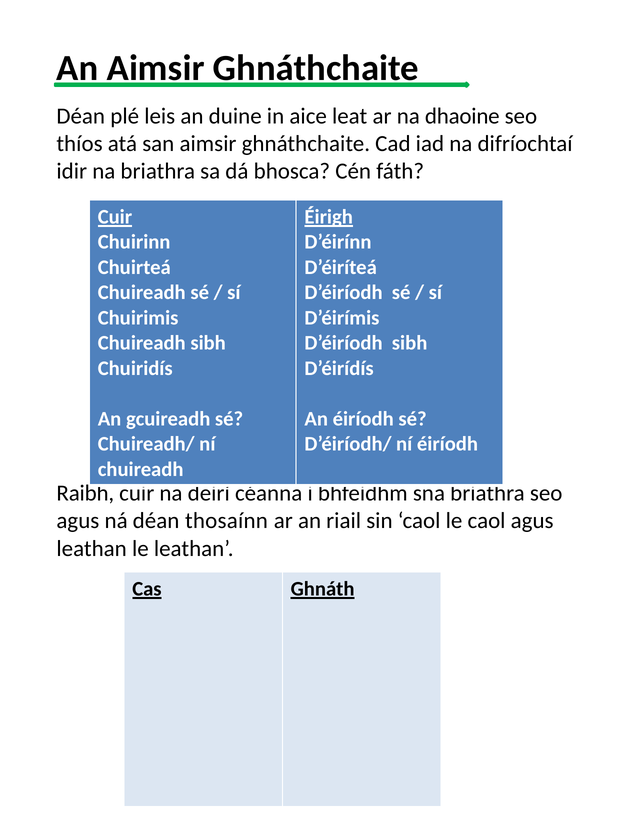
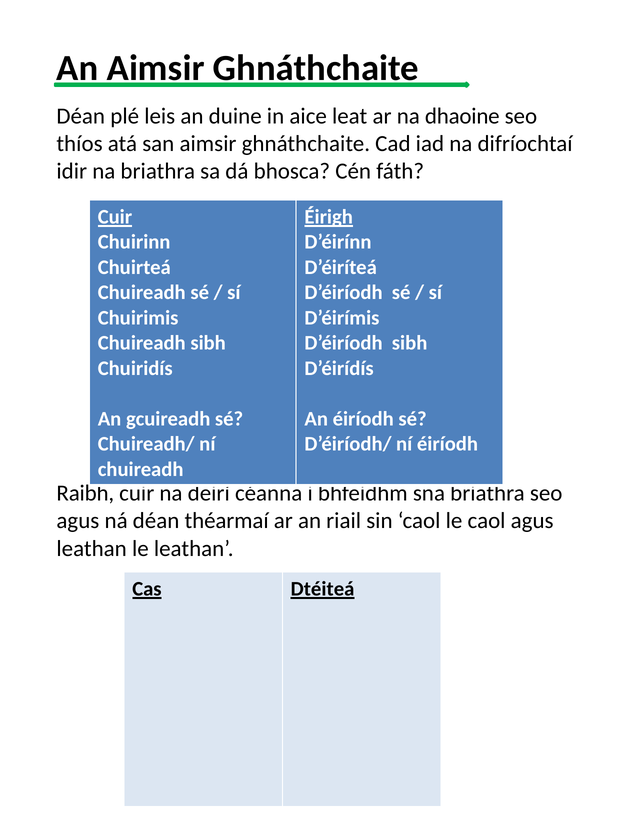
thosaínn: thosaínn -> théarmaí (227, 521)
Ghnáth: Ghnáth -> Dtéiteá (323, 589)
